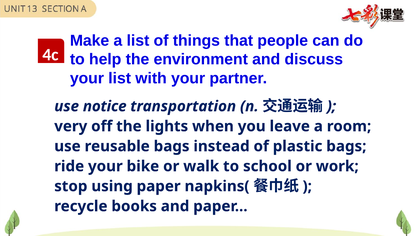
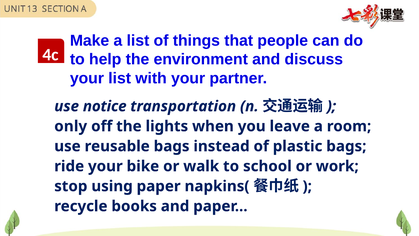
very: very -> only (71, 126)
